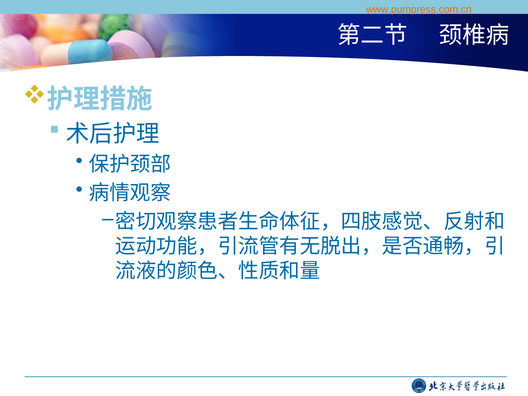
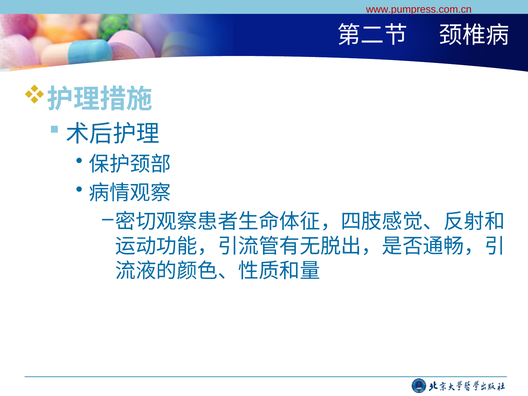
www.pumpress.com.cn colour: orange -> red (419, 9)
